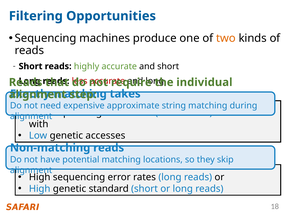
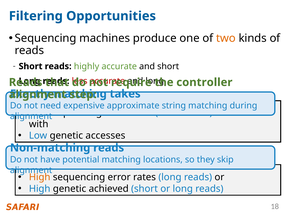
individual: individual -> controller (204, 83)
High colour: black -> orange (40, 178)
standard: standard -> achieved (109, 189)
